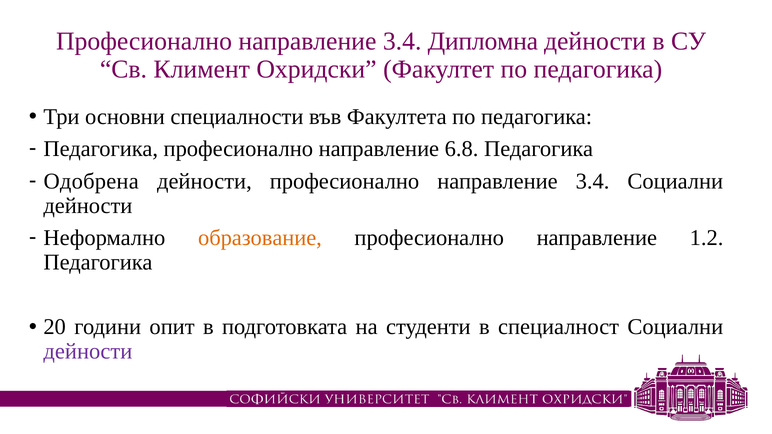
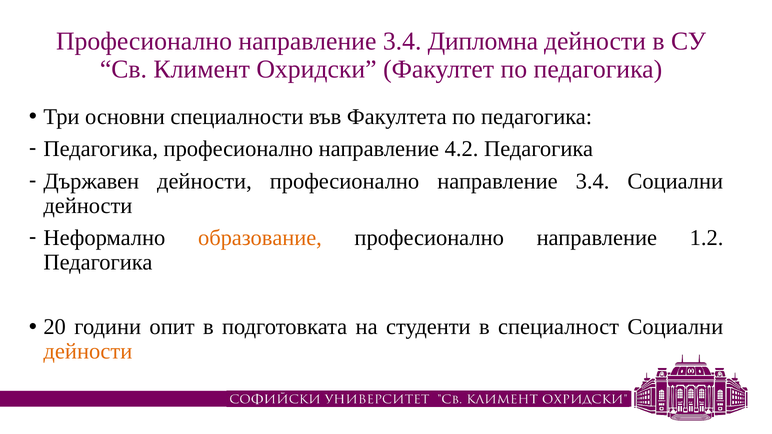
6.8: 6.8 -> 4.2 (462, 149)
Одобрена: Одобрена -> Държавен (91, 181)
дейности colour: purple -> orange (88, 351)
